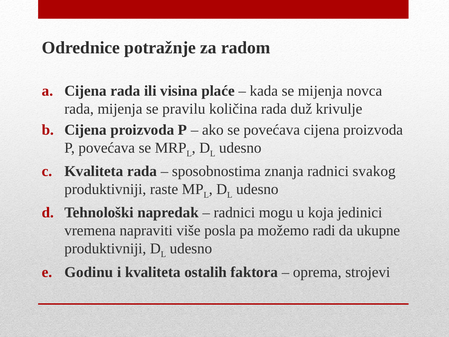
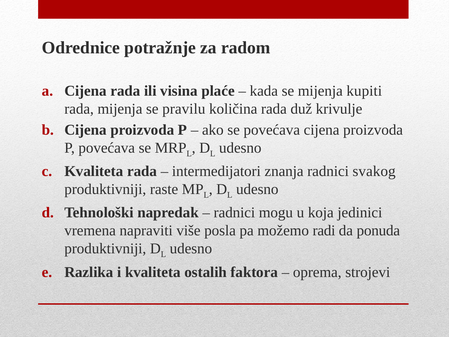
novca: novca -> kupiti (364, 91)
sposobnostima: sposobnostima -> intermedijatori (216, 171)
ukupne: ukupne -> ponuda (378, 230)
Godinu: Godinu -> Razlika (89, 272)
